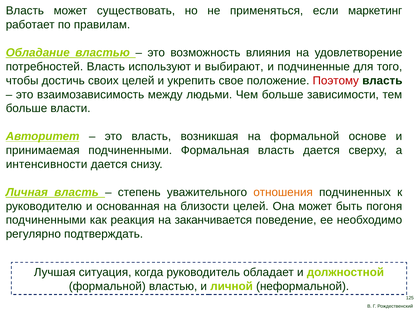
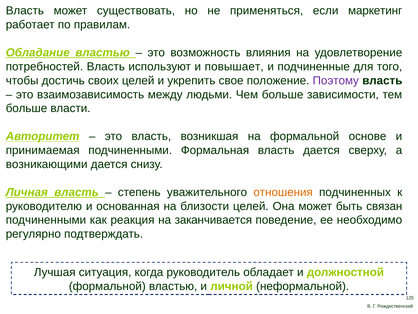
выбирают: выбирают -> повышает (234, 66)
Поэтому colour: red -> purple (336, 80)
интенсивности: интенсивности -> возникающими (47, 164)
погоня: погоня -> связан (384, 206)
